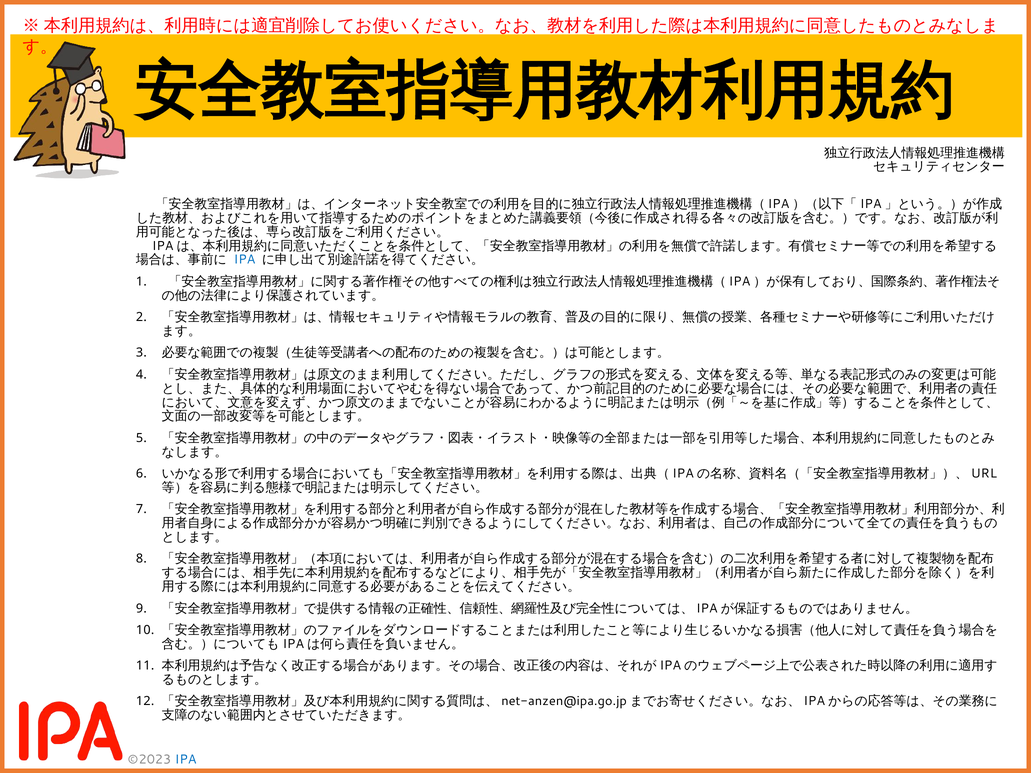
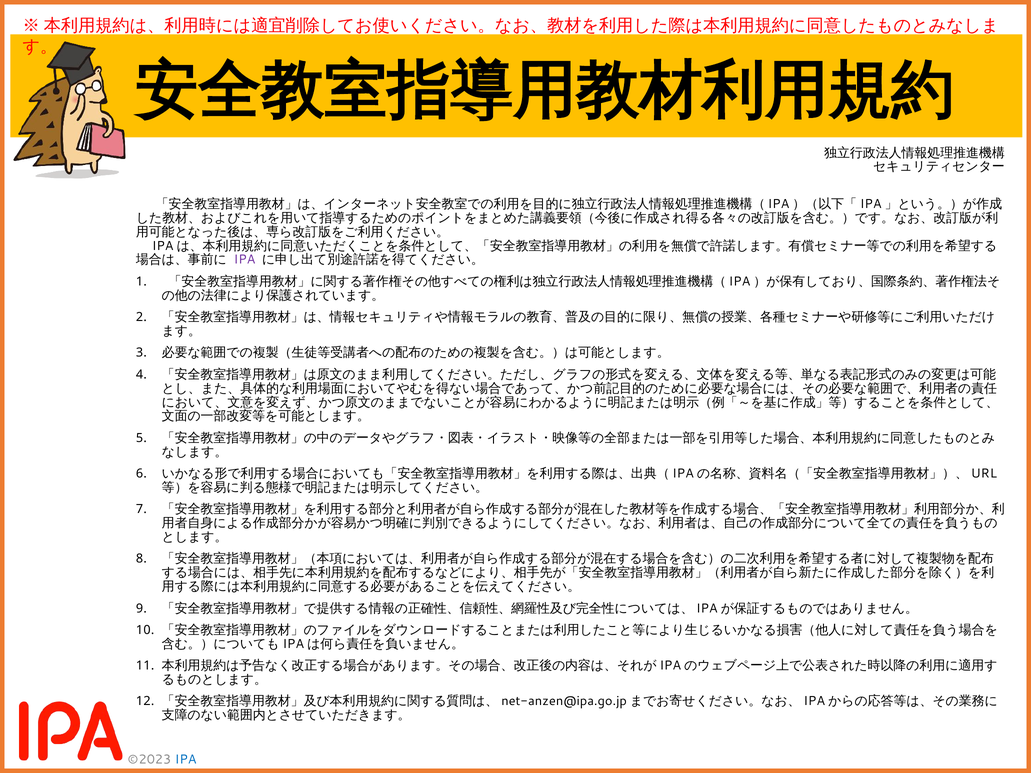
IPA colour: blue -> purple (245, 260)
